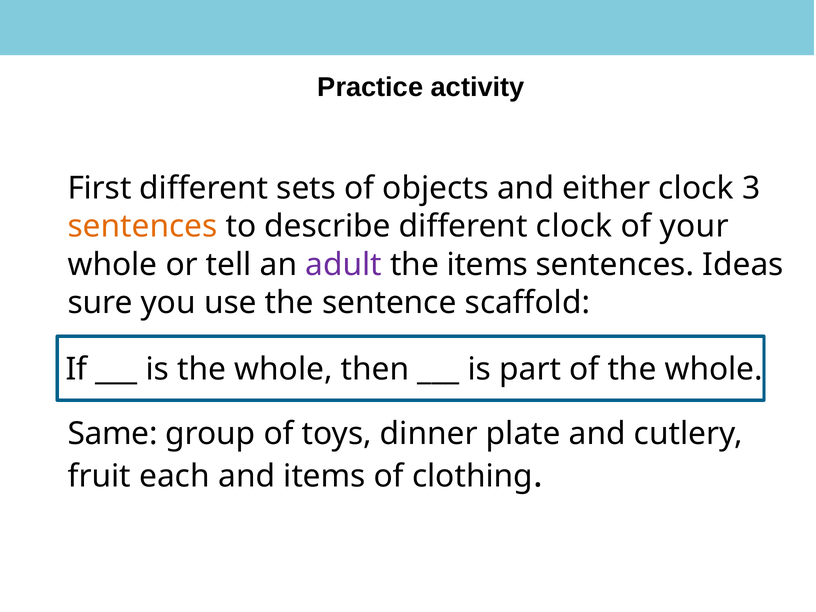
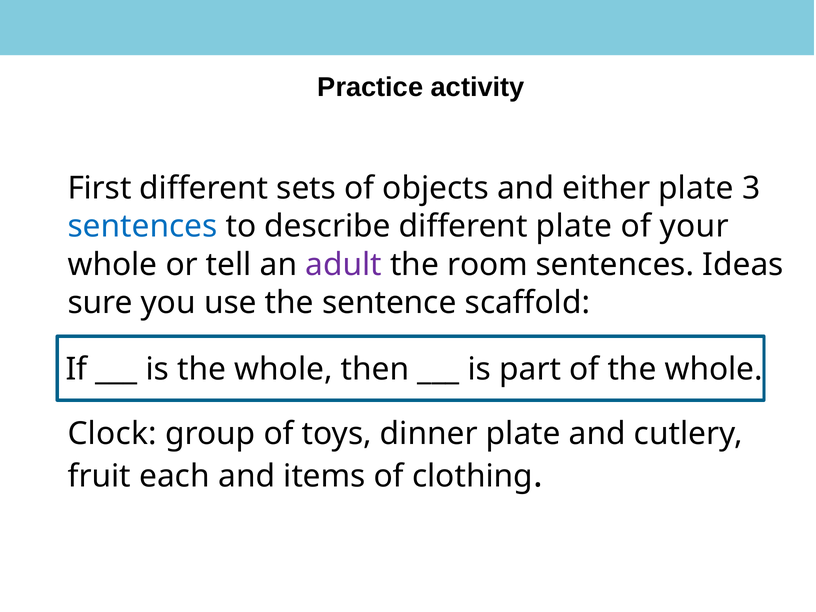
either clock: clock -> plate (696, 188)
sentences colour: orange -> blue (143, 227)
different clock: clock -> plate (574, 227)
the items: items -> room (487, 265)
Same: Same -> Clock (112, 434)
